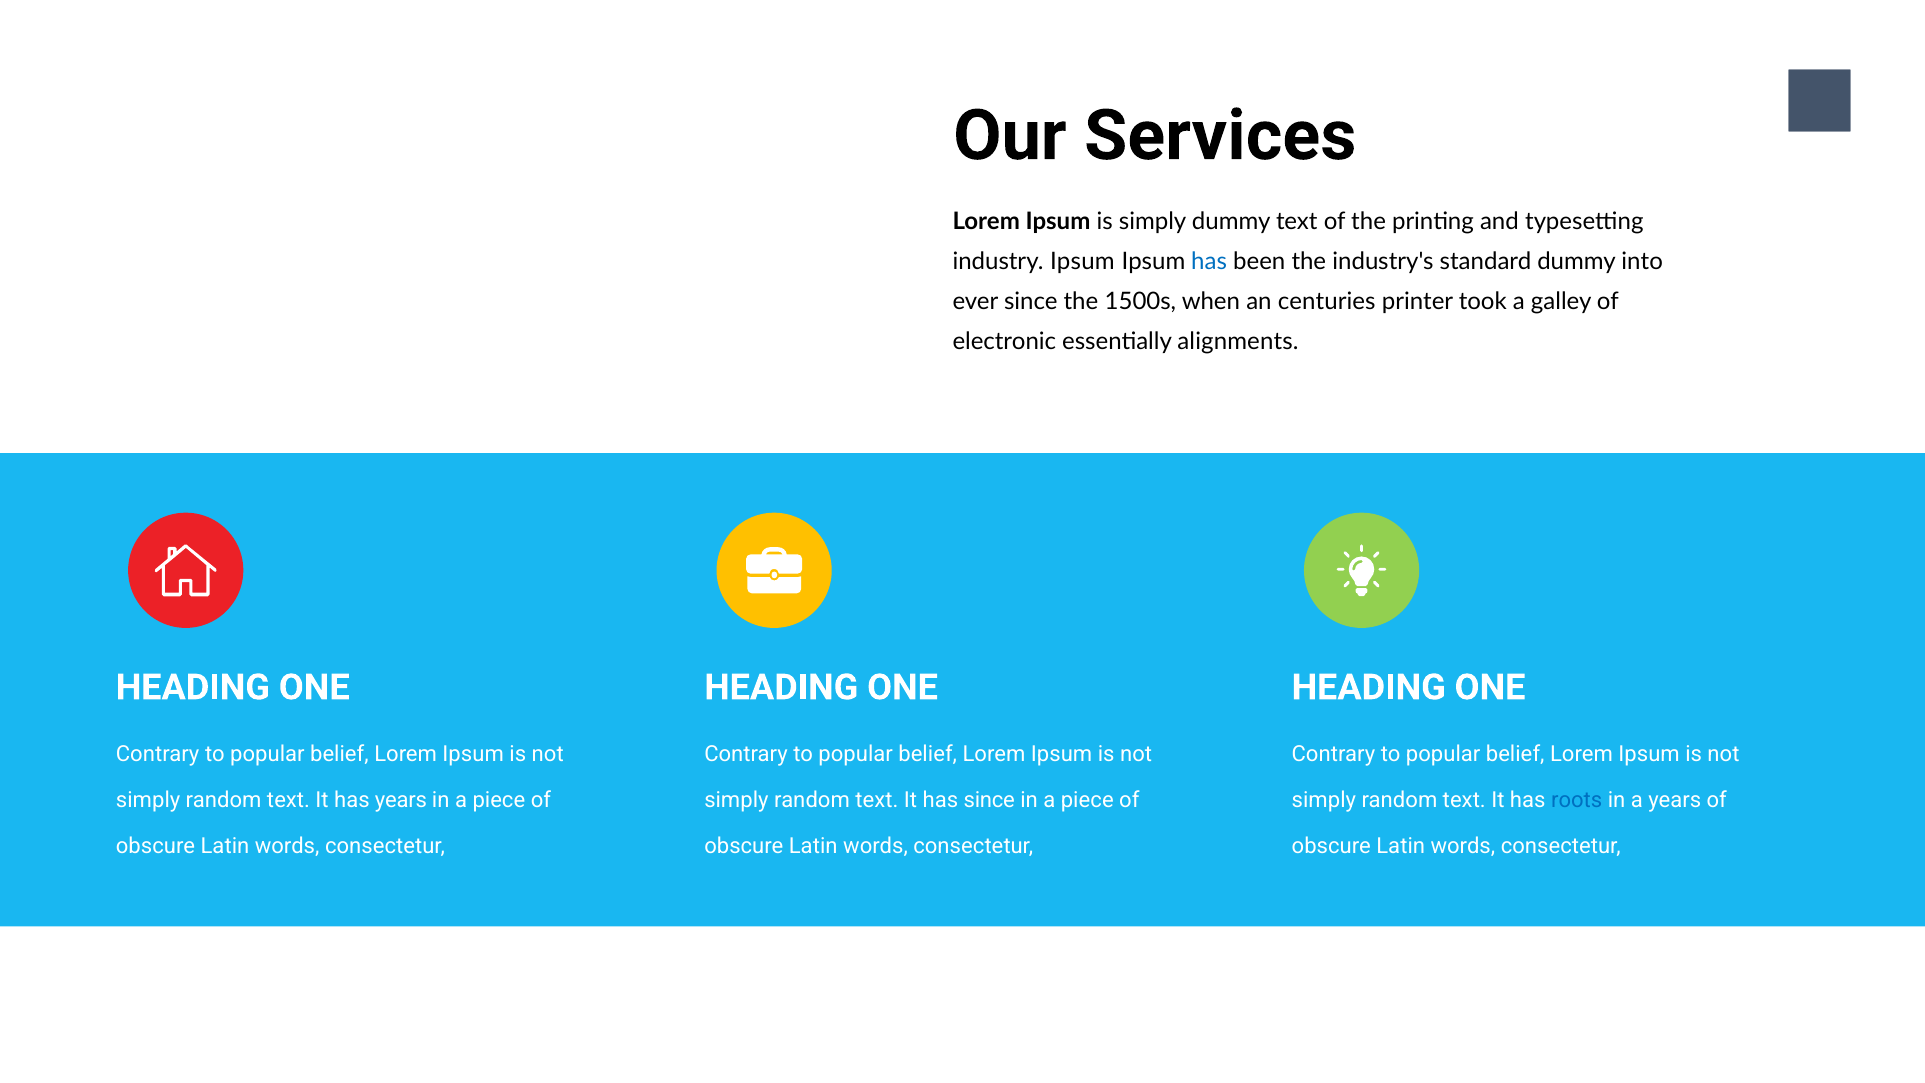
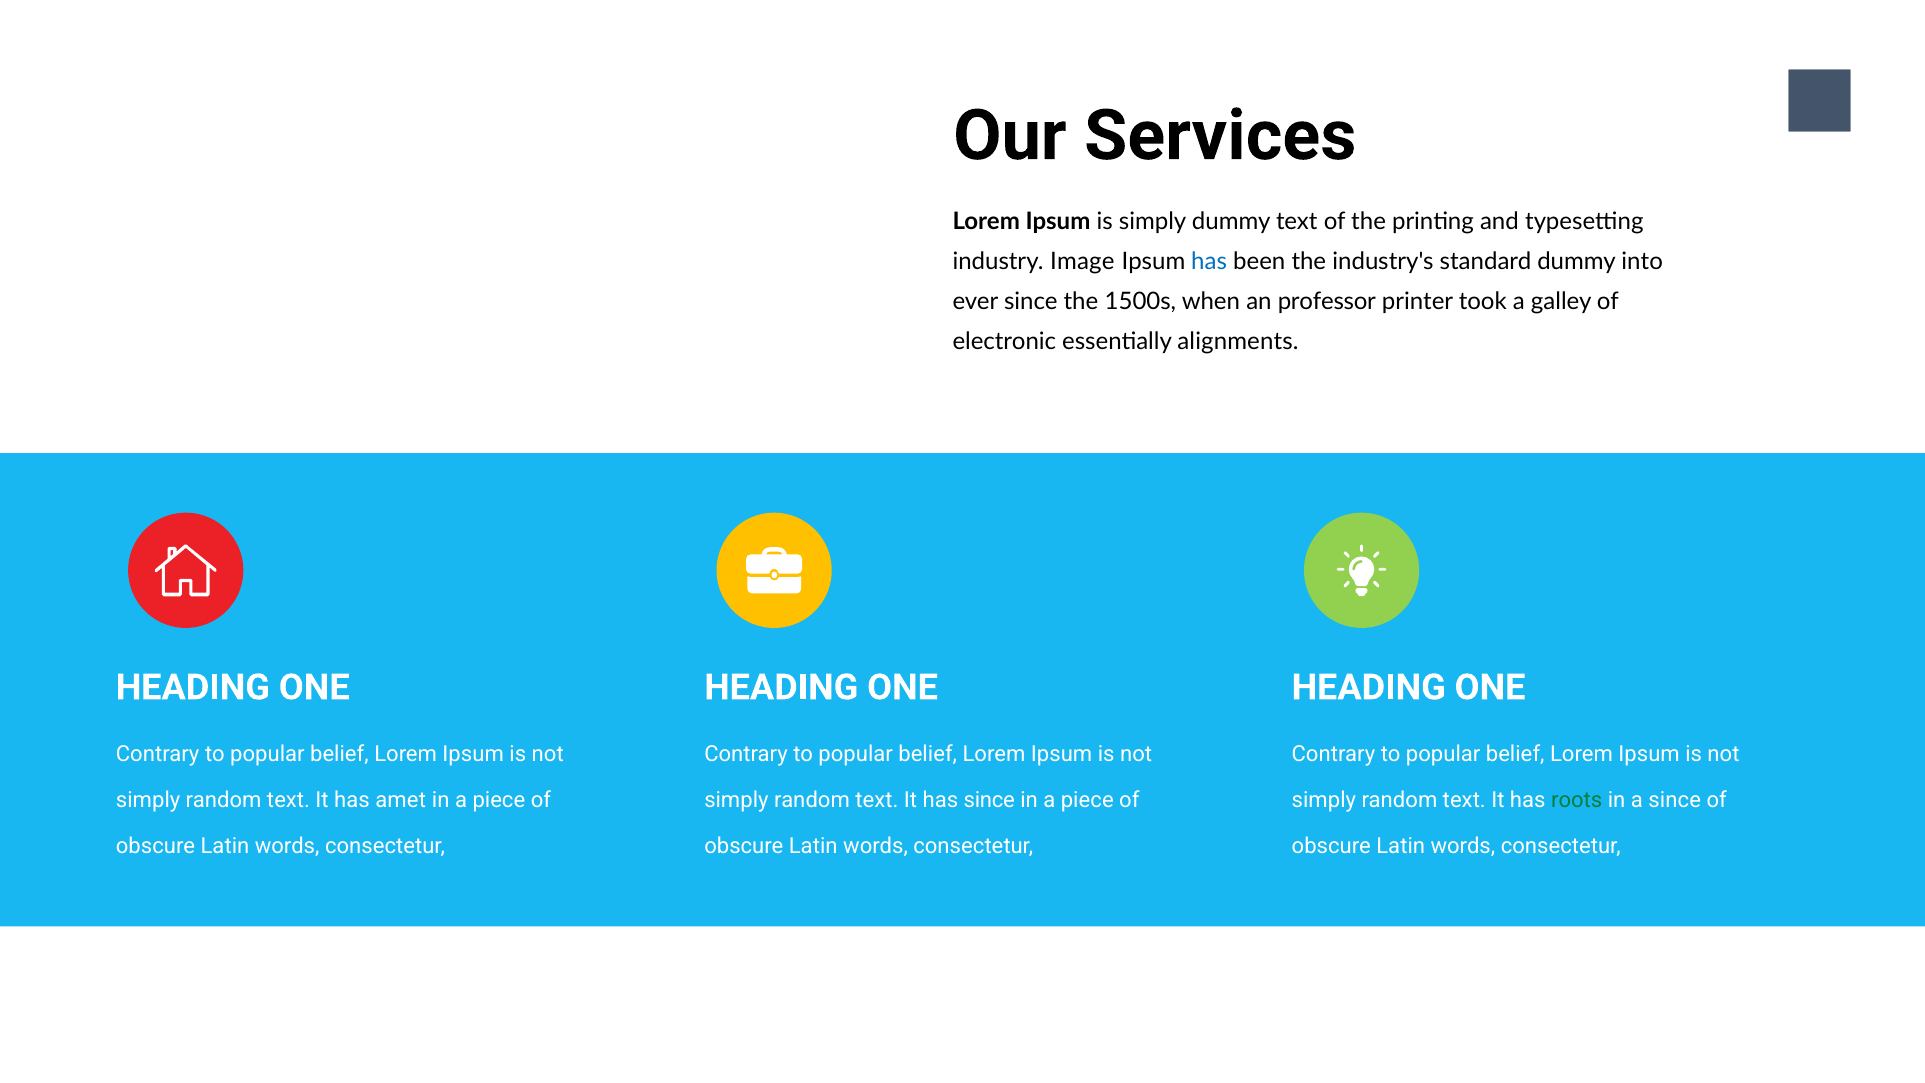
industry Ipsum: Ipsum -> Image (1082, 261)
centuries: centuries -> professor (1327, 301)
has years: years -> amet (401, 800)
roots colour: blue -> green (1577, 800)
a years: years -> since (1675, 800)
